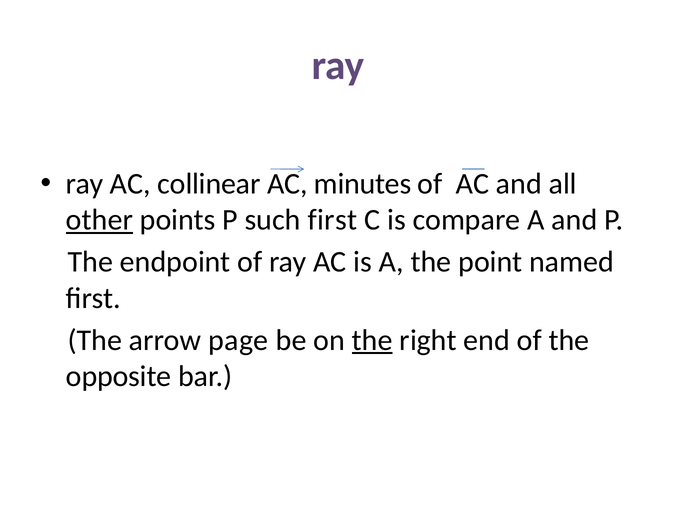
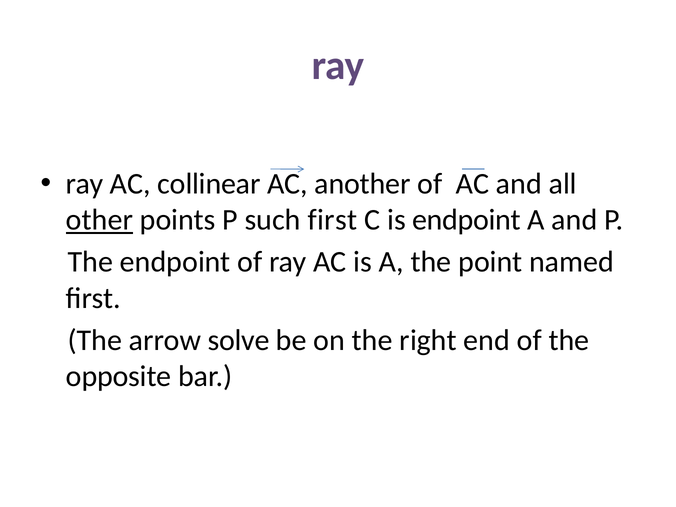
minutes: minutes -> another (363, 184)
is compare: compare -> endpoint (467, 220)
page: page -> solve (239, 340)
the underline: present -> none (372, 340)
